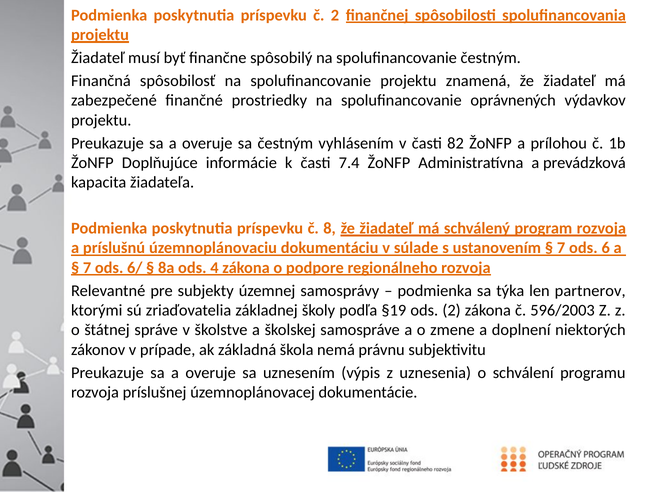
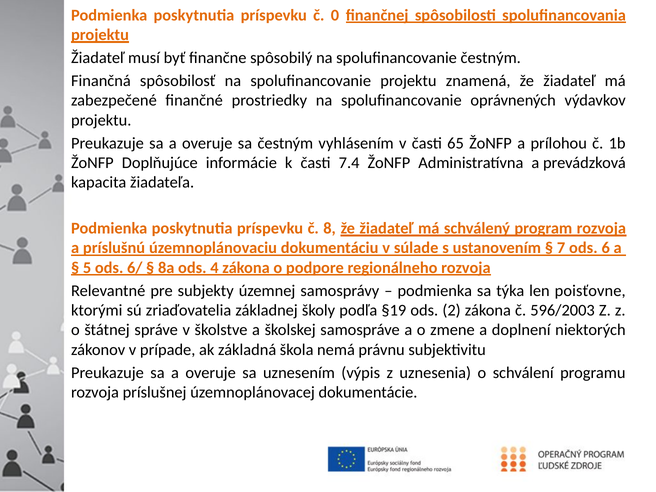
č 2: 2 -> 0 (335, 15)
82: 82 -> 65 (456, 143)
7: 7 -> 5 (87, 268)
partnerov: partnerov -> poisťovne (590, 291)
